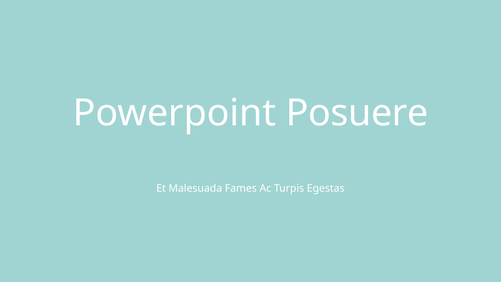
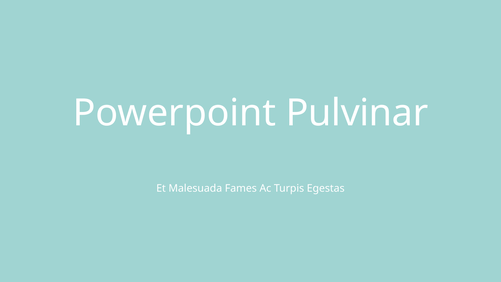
Posuere: Posuere -> Pulvinar (357, 113)
